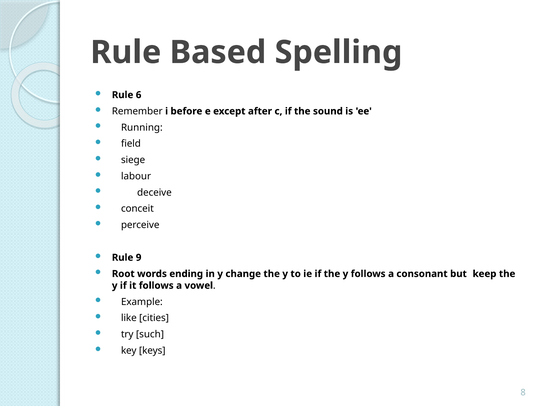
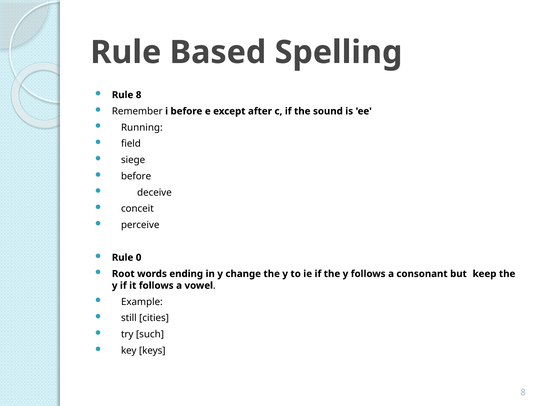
Rule 6: 6 -> 8 (139, 95)
labour: labour -> before (136, 176)
9: 9 -> 0 (139, 257)
like: like -> still (129, 318)
